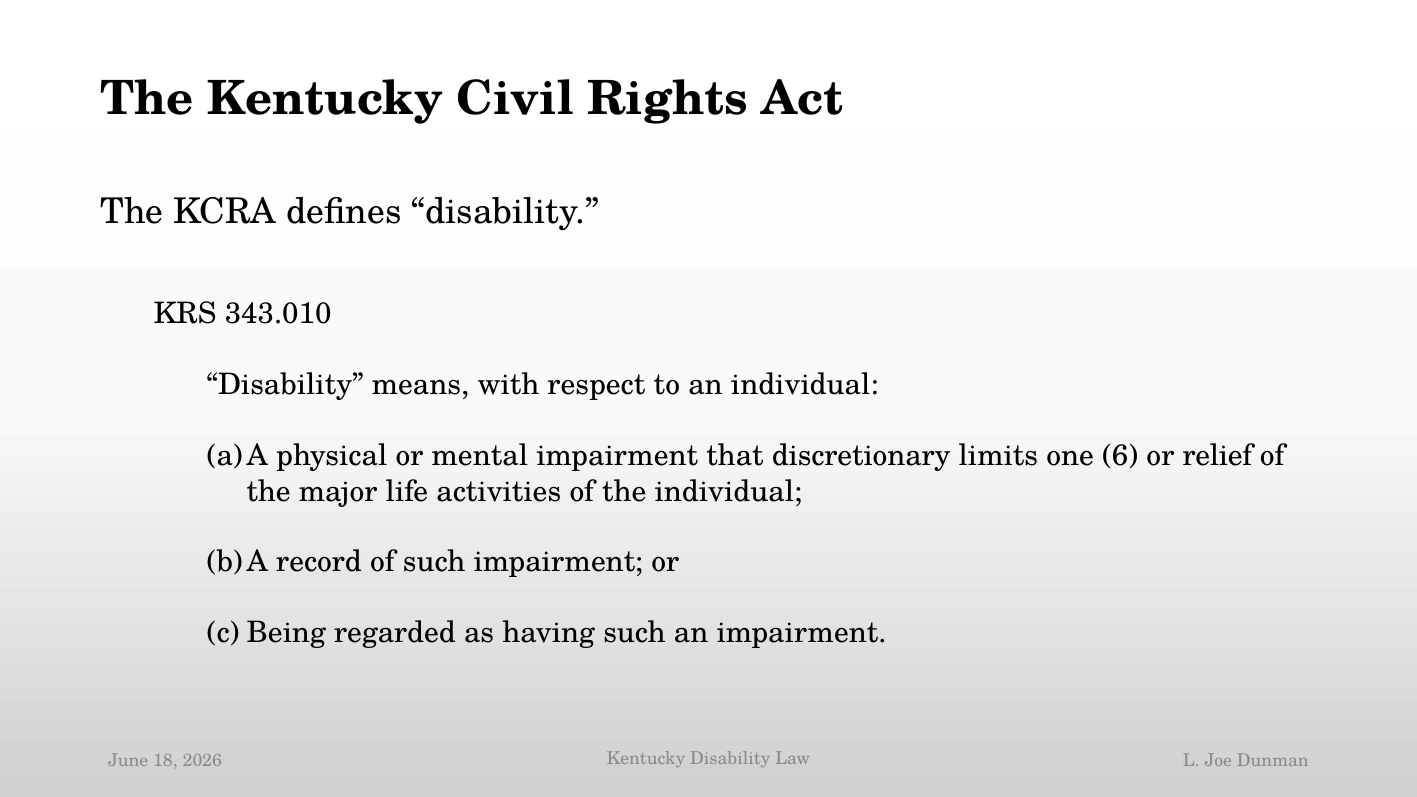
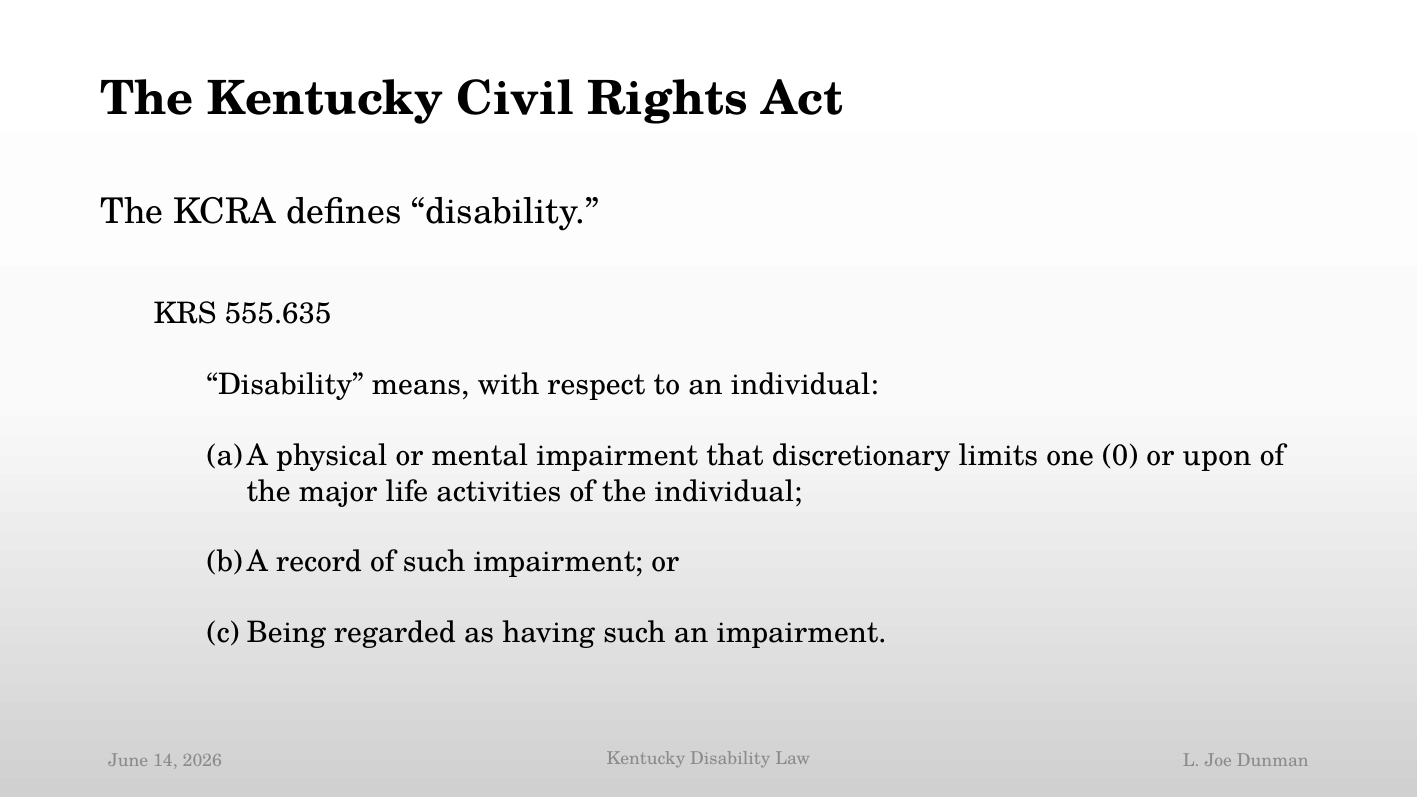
343.010: 343.010 -> 555.635 (278, 314)
6: 6 -> 0 (1120, 456)
relief: relief -> upon (1217, 456)
18: 18 -> 14 (165, 761)
